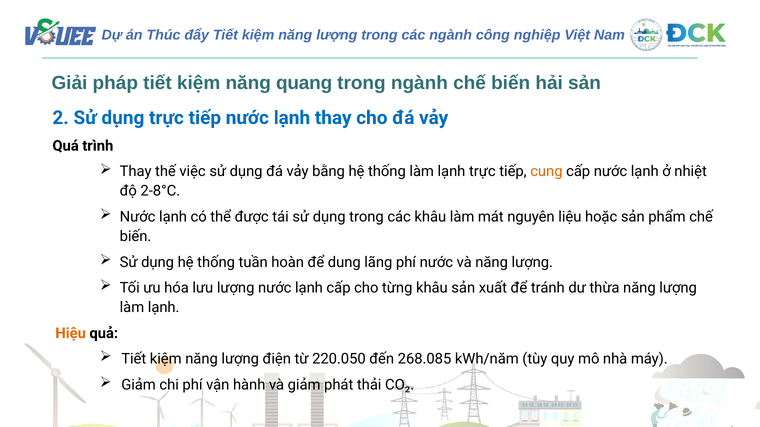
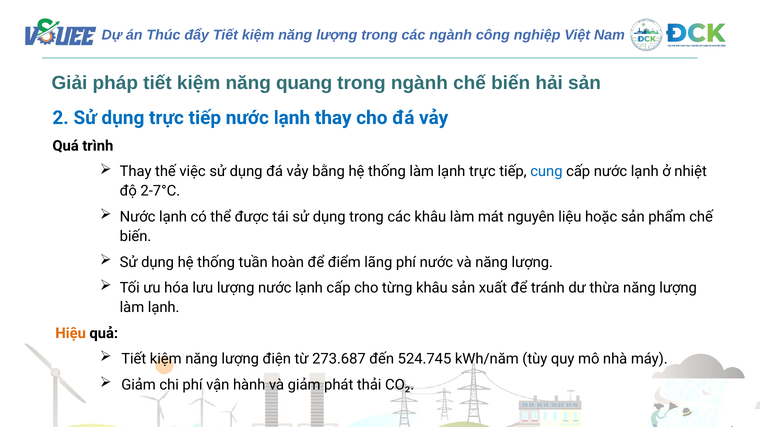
cung colour: orange -> blue (546, 172)
2-8°C: 2-8°C -> 2-7°C (160, 191)
dung: dung -> điểm (344, 262)
220.050: 220.050 -> 273.687 (339, 359)
268.085: 268.085 -> 524.745 (425, 359)
